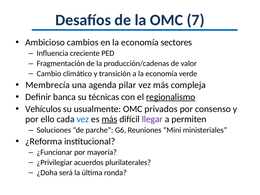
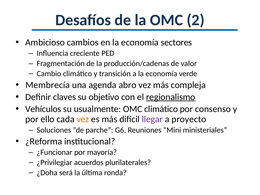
7: 7 -> 2 (196, 20)
pilar: pilar -> abro (127, 85)
banca: banca -> claves (65, 97)
técnicas: técnicas -> objetivo (104, 97)
OMC privados: privados -> climático (161, 109)
vez colour: blue -> orange (83, 119)
más underline: present -> none (109, 119)
permiten: permiten -> proyecto (189, 119)
